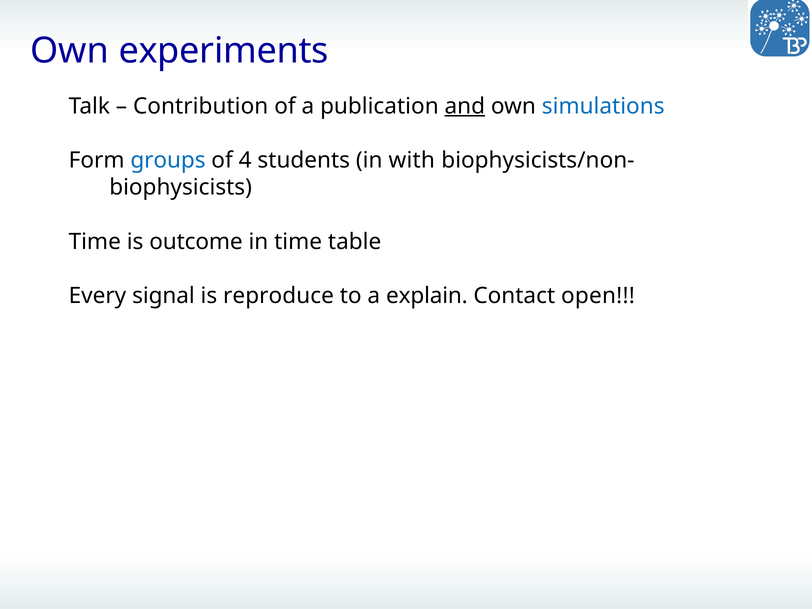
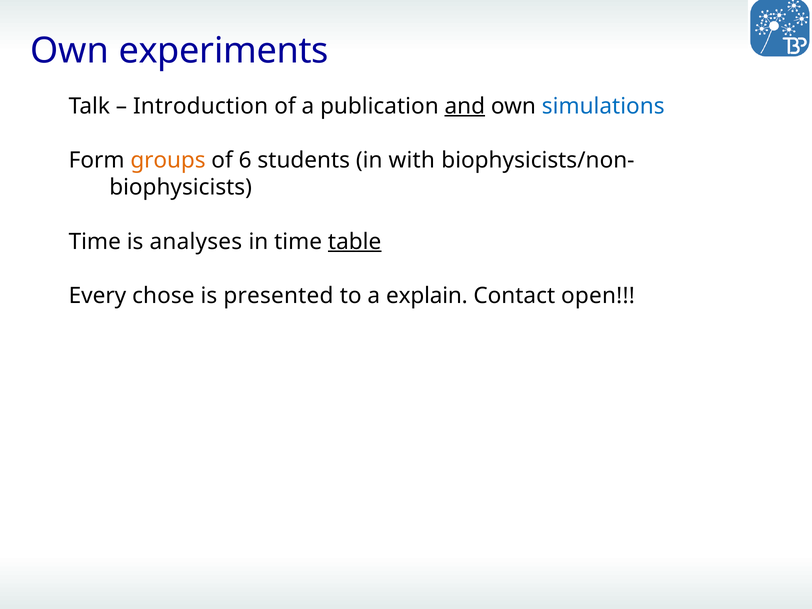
Contribution: Contribution -> Introduction (201, 106)
groups colour: blue -> orange (168, 160)
4: 4 -> 6 (245, 160)
outcome: outcome -> analyses (196, 242)
table underline: none -> present (355, 242)
signal: signal -> chose (163, 296)
reproduce: reproduce -> presented (278, 296)
